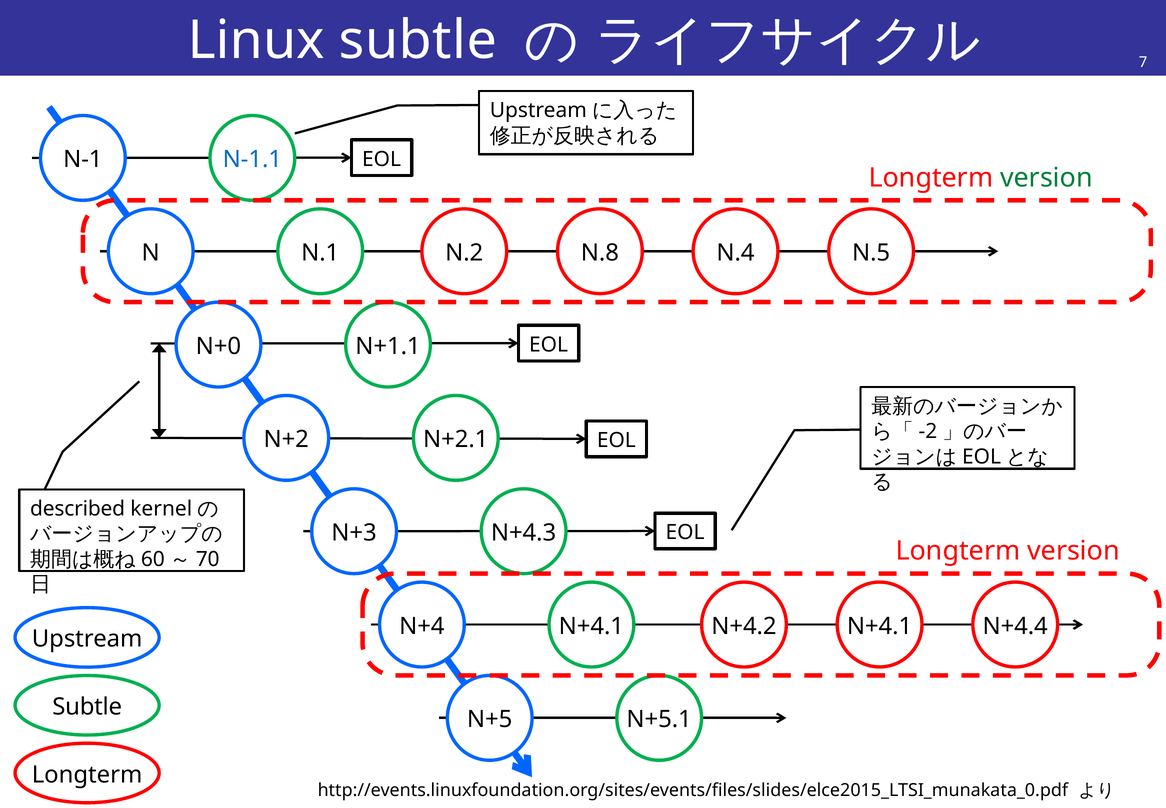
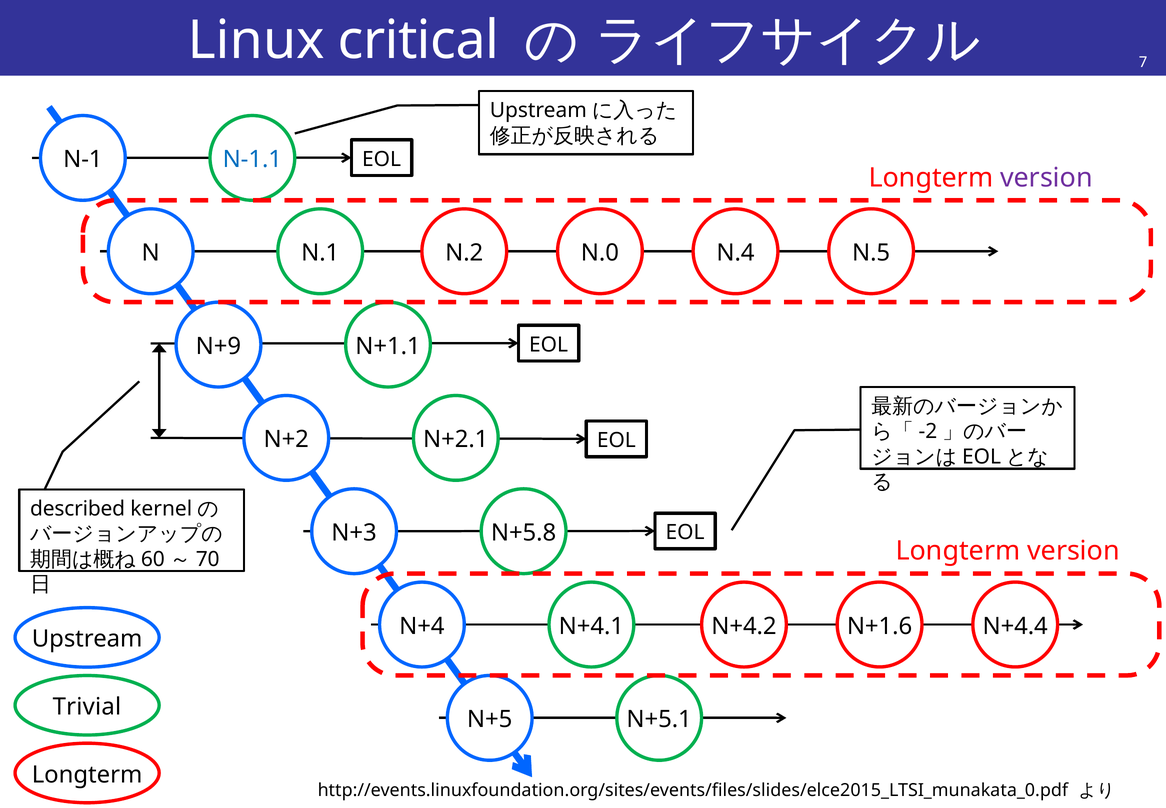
Linux subtle: subtle -> critical (418, 40)
version colour: green -> purple (1046, 177)
N.8: N.8 -> N.0 (600, 253)
N+0: N+0 -> N+9 (218, 346)
N+4.3: N+4.3 -> N+5.8 (524, 532)
N+4.2 N+4.1: N+4.1 -> N+1.6 (880, 626)
Subtle: Subtle -> Trivial (87, 706)
